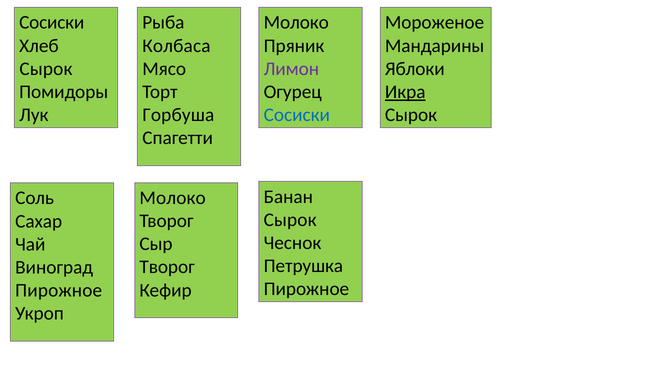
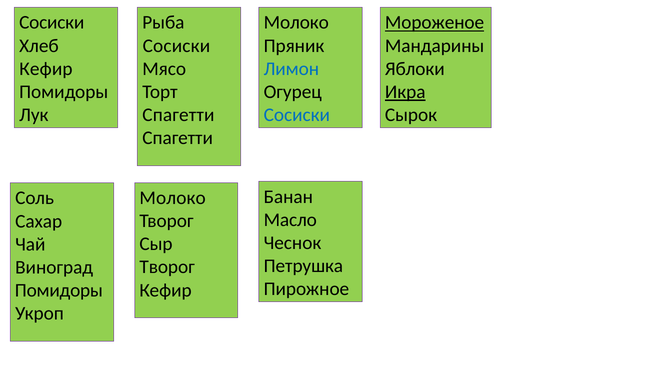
Мороженое underline: none -> present (435, 23)
Колбаса: Колбаса -> Сосиски (176, 46)
Сырок: Сырок -> Кефир (46, 69)
Лимон colour: purple -> blue (291, 69)
Горбуша: Горбуша -> Спагетти (178, 115)
Сырок: Сырок -> Масло (290, 220)
Пирожное: Пирожное -> Помидоры (59, 291)
